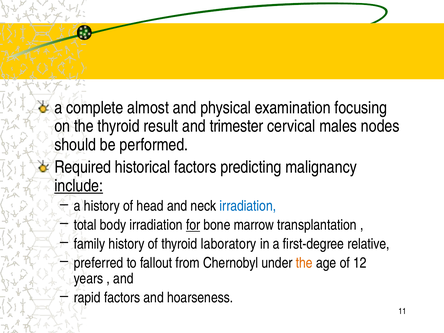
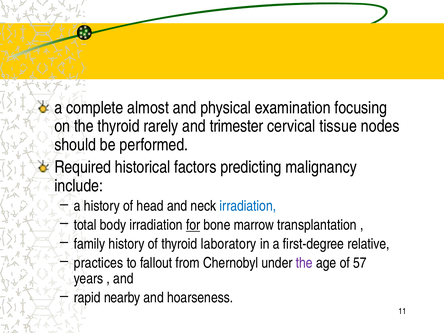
result: result -> rarely (161, 126)
males: males -> tissue (338, 126)
include underline: present -> none (79, 186)
preferred: preferred -> practices (99, 263)
the colour: orange -> purple (304, 263)
12: 12 -> 57 (360, 263)
rapid factors: factors -> nearby (122, 298)
